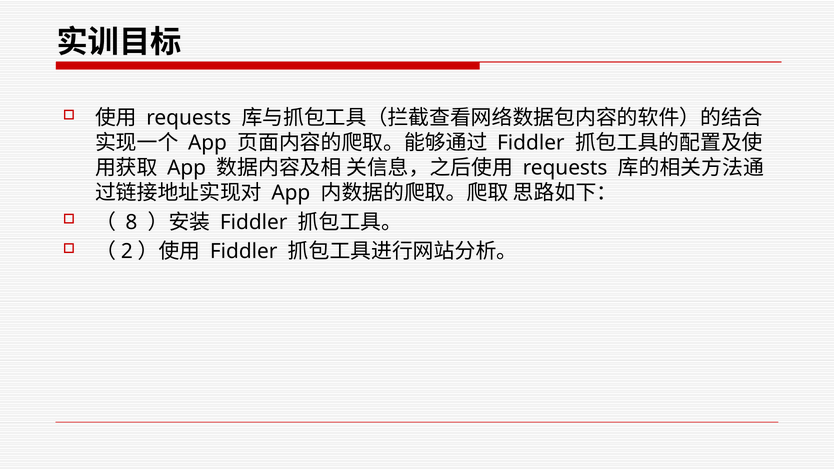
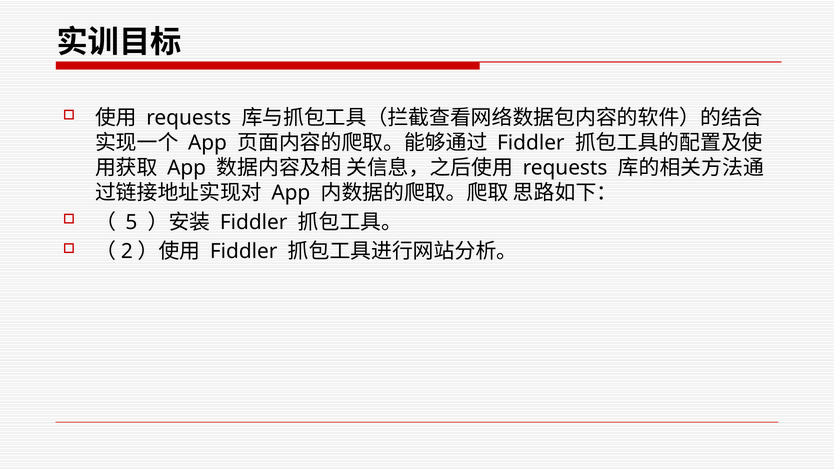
8: 8 -> 5 (131, 222)
